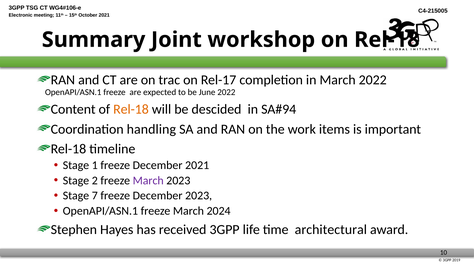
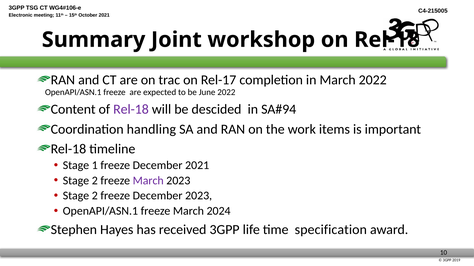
Rel-18 colour: orange -> purple (131, 110)
7: 7 -> 2 (95, 196)
architectural: architectural -> specification (331, 230)
